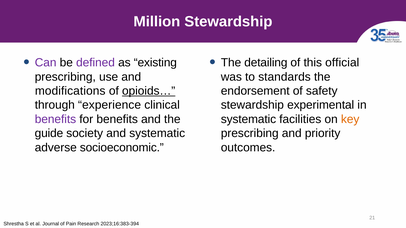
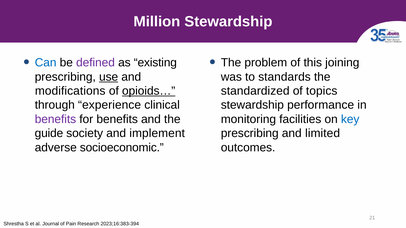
Can colour: purple -> blue (46, 63)
detailing: detailing -> problem (266, 63)
official: official -> joining (342, 63)
use underline: none -> present (109, 77)
endorsement: endorsement -> standardized (255, 91)
safety: safety -> topics (322, 91)
experimental: experimental -> performance (321, 105)
systematic: systematic -> monitoring (248, 119)
key colour: orange -> blue (350, 119)
and systematic: systematic -> implement (157, 134)
priority: priority -> limited (323, 134)
